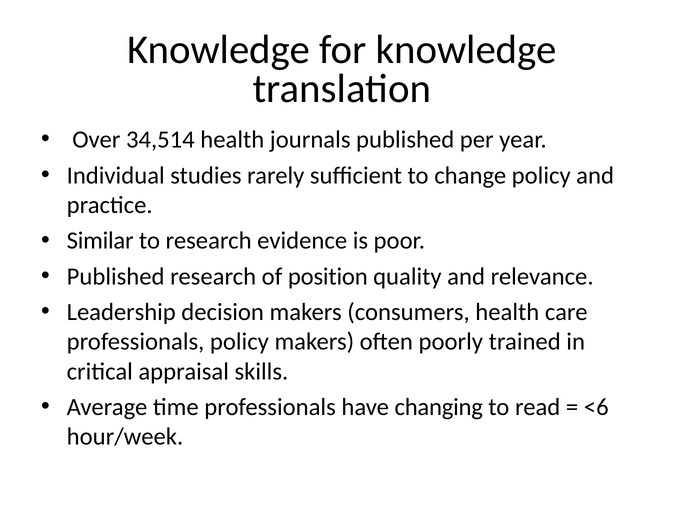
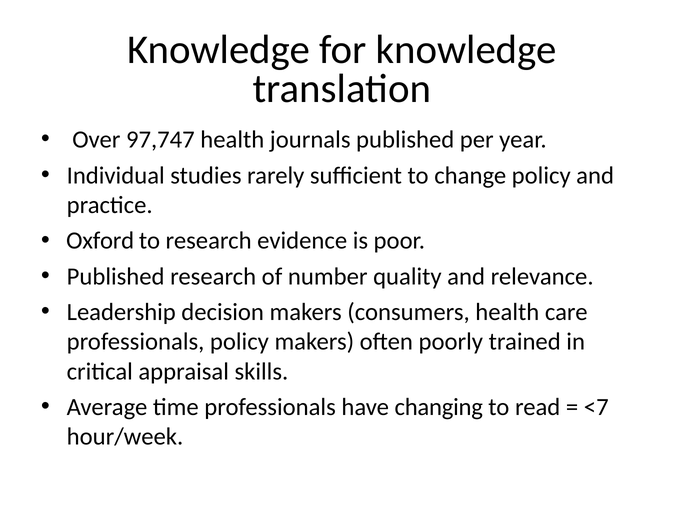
34,514: 34,514 -> 97,747 (160, 140)
Similar: Similar -> Oxford (100, 241)
position: position -> number (328, 276)
<6: <6 -> <7 (596, 407)
